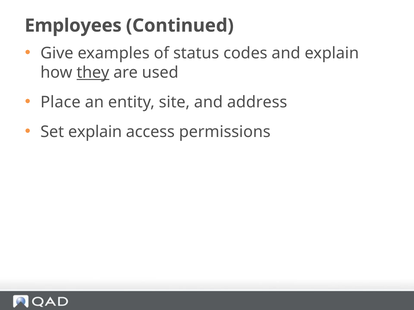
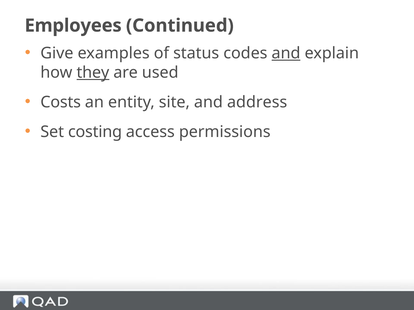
and underline: none -> present (286, 53)
Place: Place -> Costs (61, 102)
Set explain: explain -> costing (95, 132)
